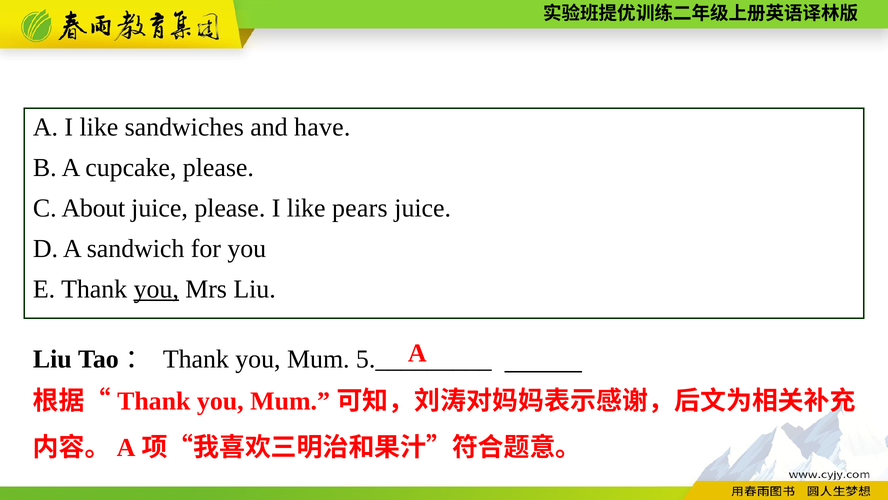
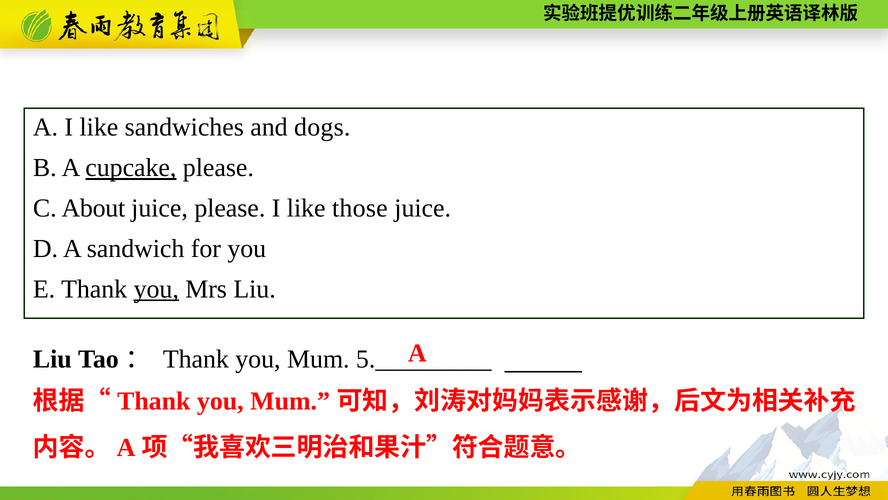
have: have -> dogs (322, 127)
cupcake underline: none -> present (131, 168)
pears: pears -> those (360, 208)
